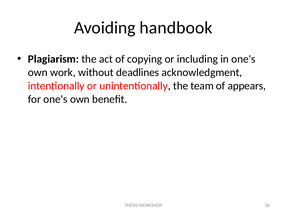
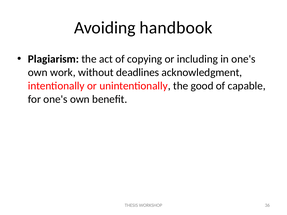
team: team -> good (202, 86)
appears: appears -> capable (247, 86)
